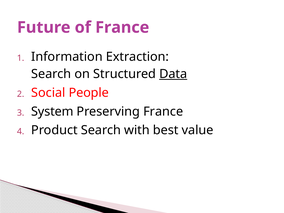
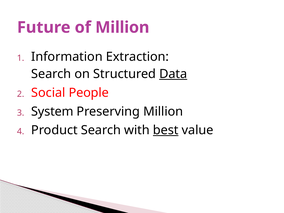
of France: France -> Million (122, 27)
Preserving France: France -> Million (163, 111)
best underline: none -> present (166, 130)
